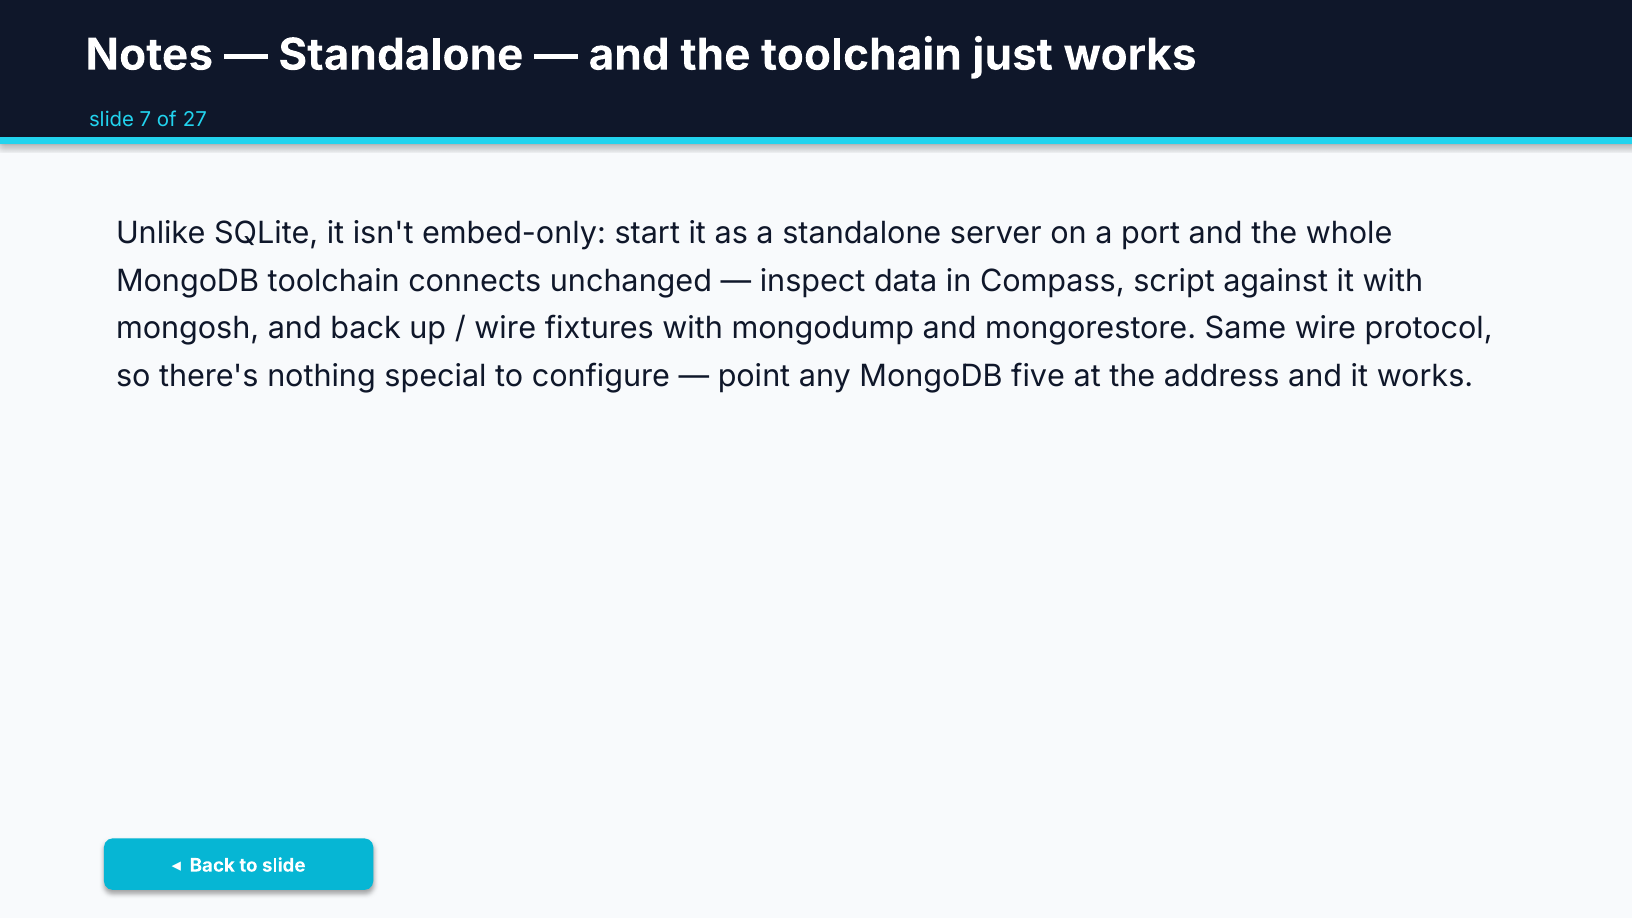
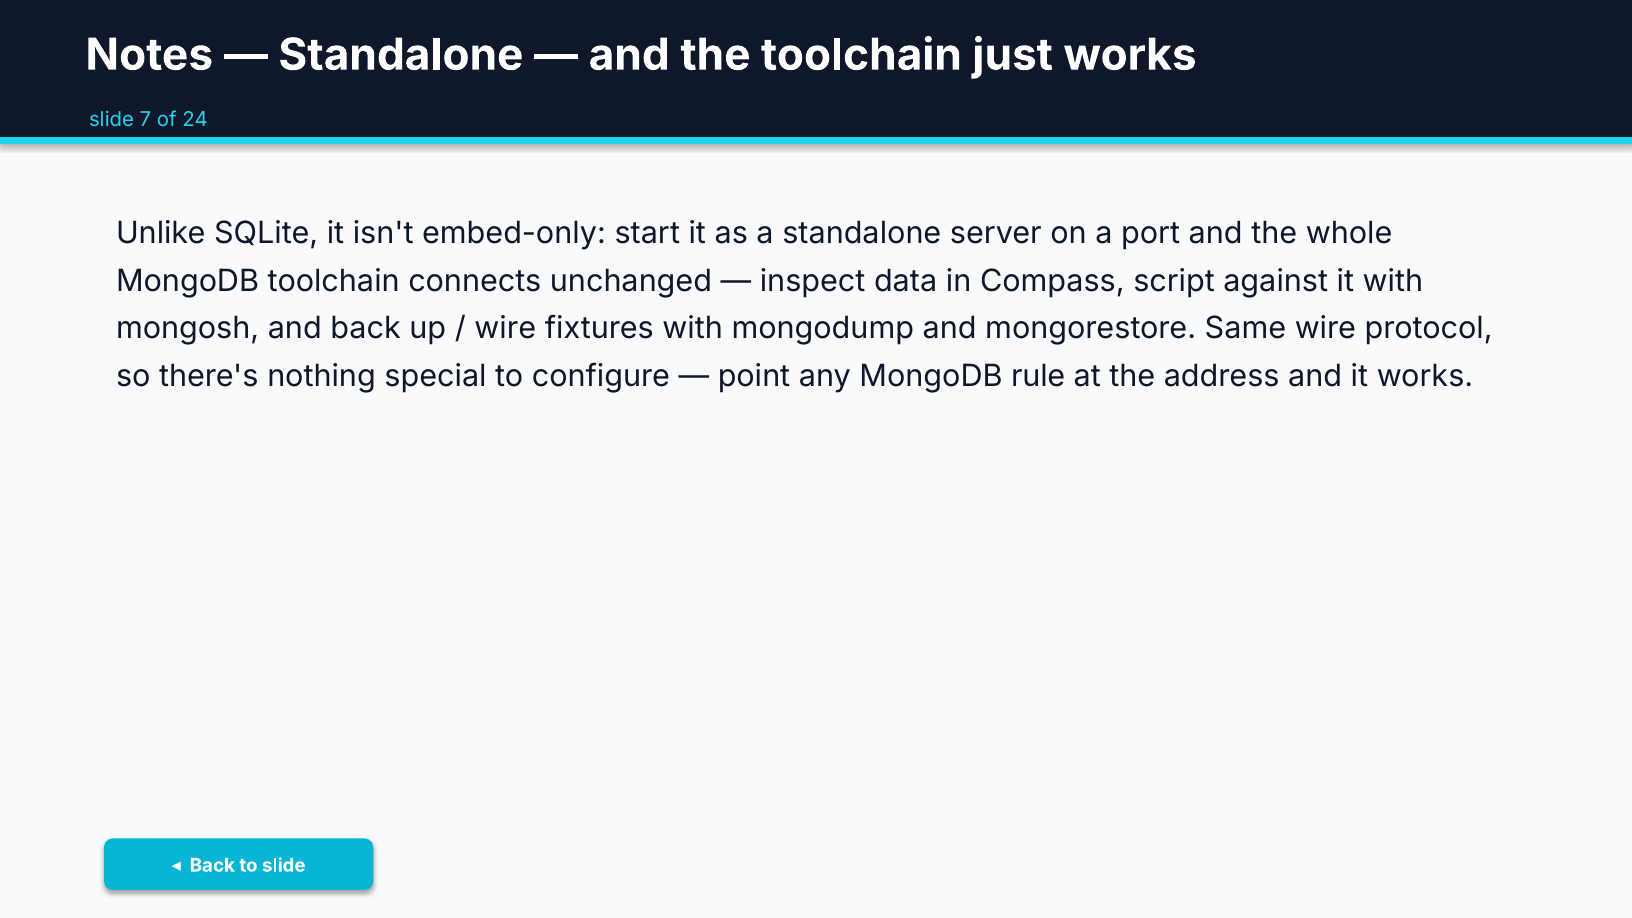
27: 27 -> 24 (195, 120)
five: five -> rule (1038, 376)
